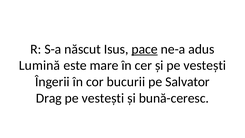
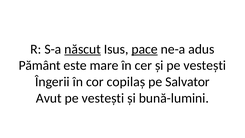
născut underline: none -> present (83, 49)
Lumină: Lumină -> Pământ (40, 65)
bucurii: bucurii -> copilaș (126, 82)
Drag: Drag -> Avut (49, 98)
bună-ceresc: bună-ceresc -> bună-lumini (174, 98)
